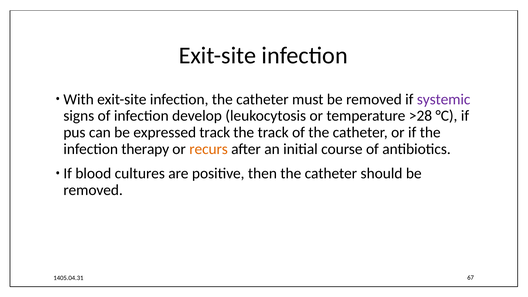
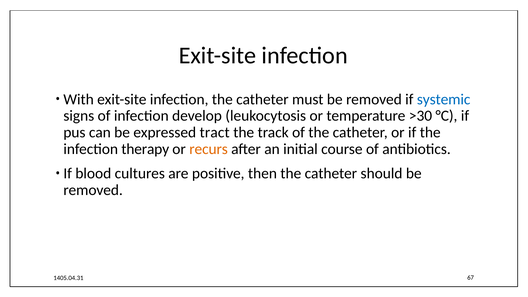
systemic colour: purple -> blue (444, 99)
>28: >28 -> >30 (420, 116)
expressed track: track -> tract (215, 132)
